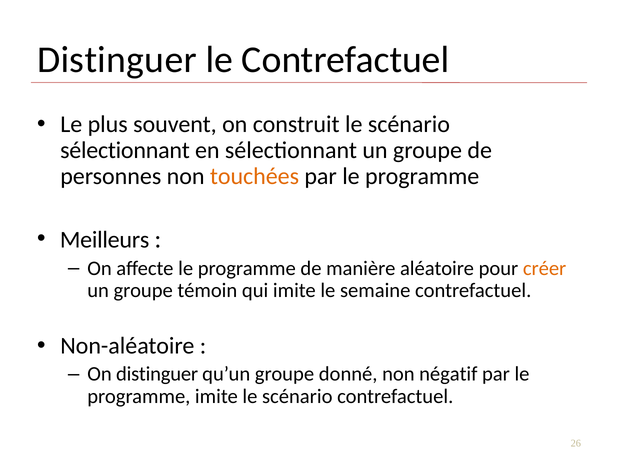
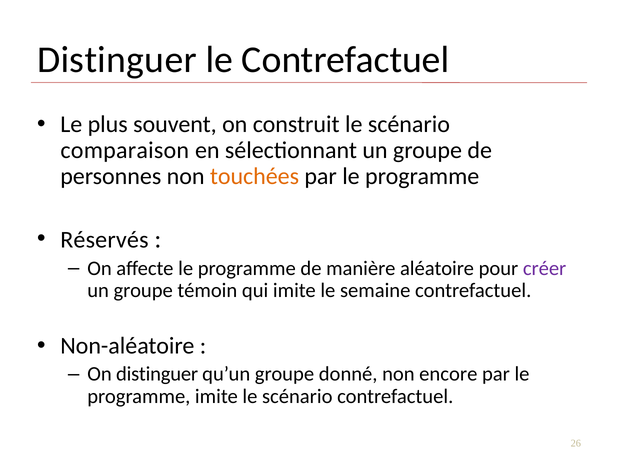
sélectionnant: sélectionnant -> comparaison (125, 150)
Meilleurs: Meilleurs -> Réservés (104, 239)
créer colour: orange -> purple (545, 268)
négatif: négatif -> encore (448, 374)
